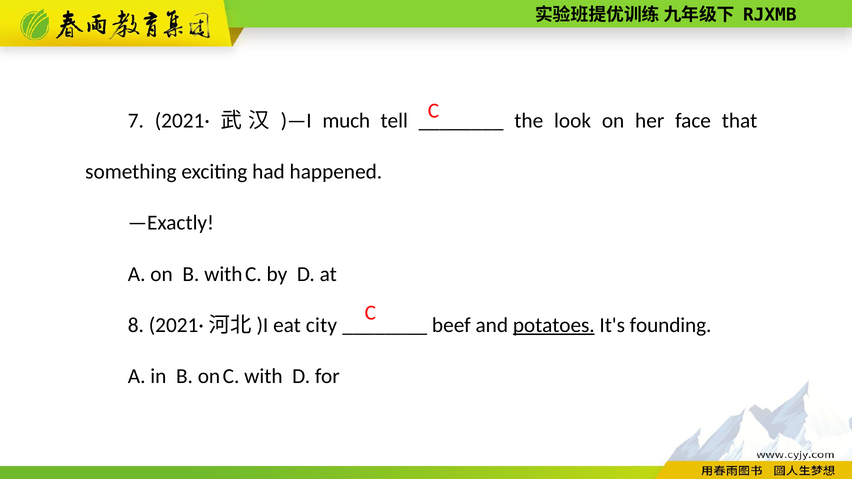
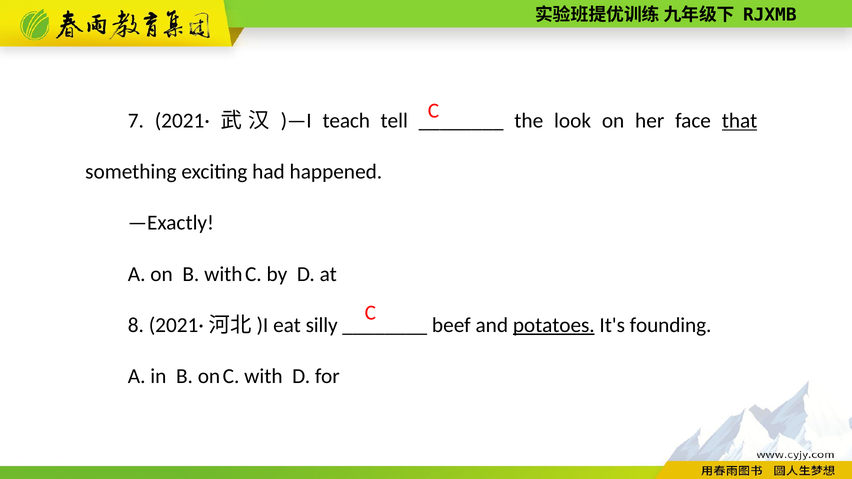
much: much -> teach (346, 121)
that underline: none -> present (740, 121)
city: city -> silly (322, 325)
